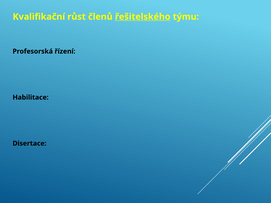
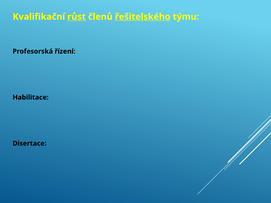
růst underline: none -> present (77, 17)
